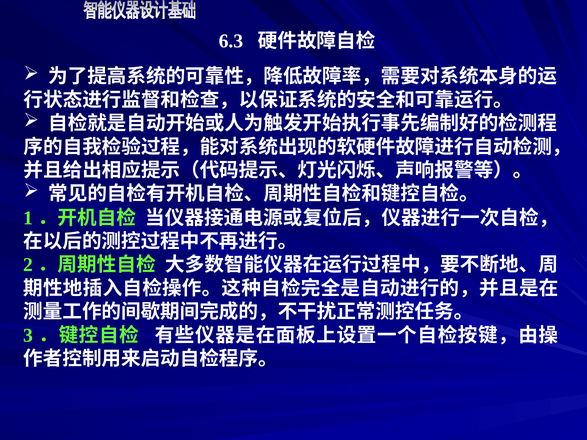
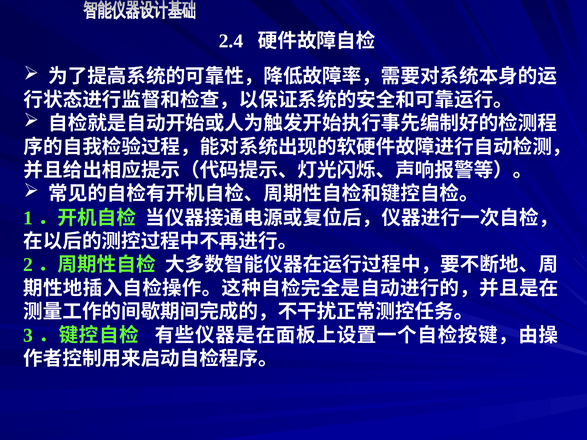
6.3: 6.3 -> 2.4 (231, 41)
